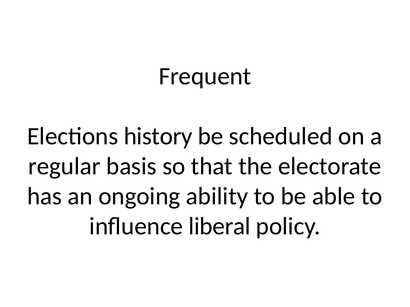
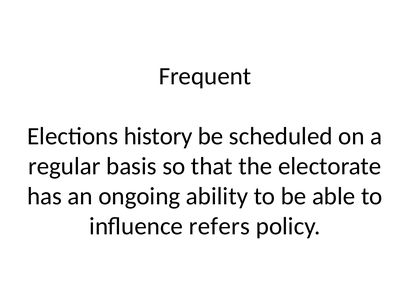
liberal: liberal -> refers (219, 227)
